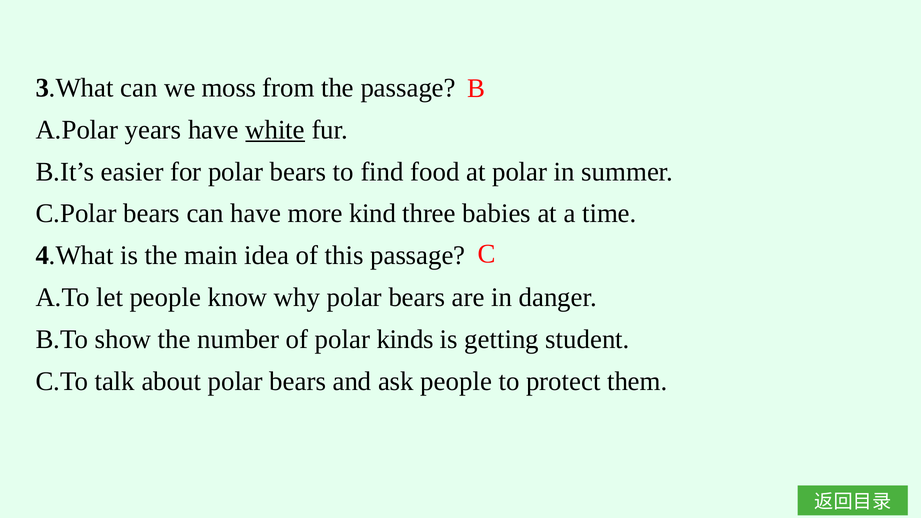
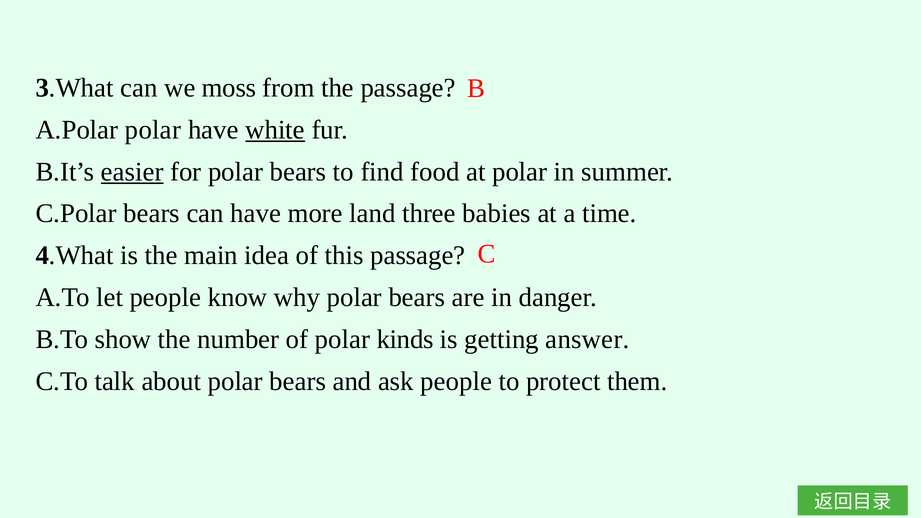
A.Polar years: years -> polar (153, 130)
easier underline: none -> present (132, 172)
kind: kind -> land (372, 214)
student: student -> answer (587, 339)
